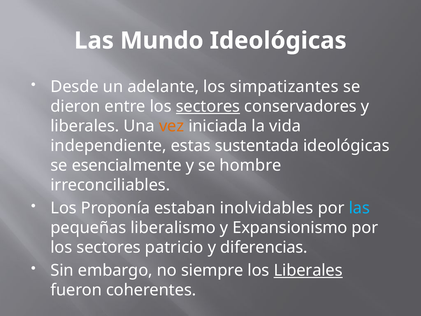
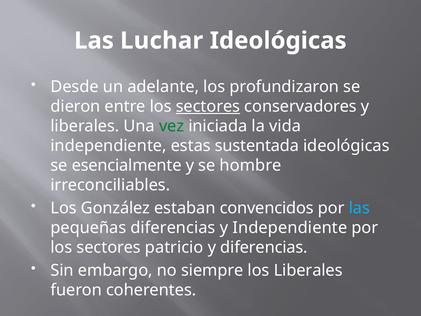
Mundo: Mundo -> Luchar (162, 41)
simpatizantes: simpatizantes -> profundizaron (284, 87)
vez colour: orange -> green (172, 126)
Proponía: Proponía -> González (115, 208)
inolvidables: inolvidables -> convencidos (267, 208)
pequeñas liberalismo: liberalismo -> diferencias (173, 228)
y Expansionismo: Expansionismo -> Independiente (290, 228)
Liberales underline: present -> none (308, 270)
